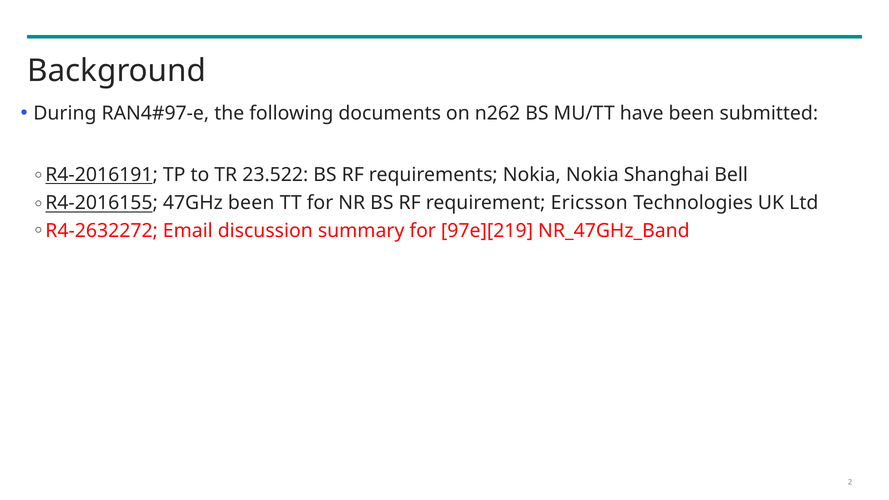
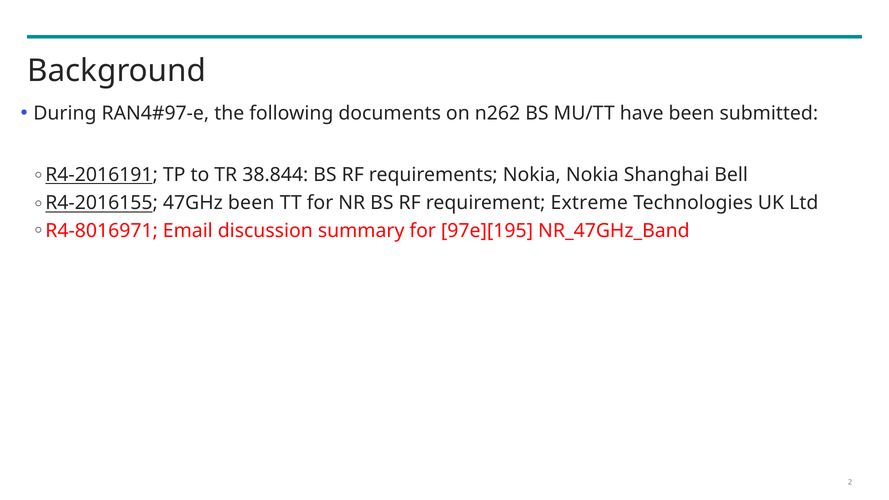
23.522: 23.522 -> 38.844 (275, 175)
Ericsson: Ericsson -> Extreme (589, 203)
R4-2632272: R4-2632272 -> R4-8016971 (102, 231)
97e][219: 97e][219 -> 97e][195 (487, 231)
